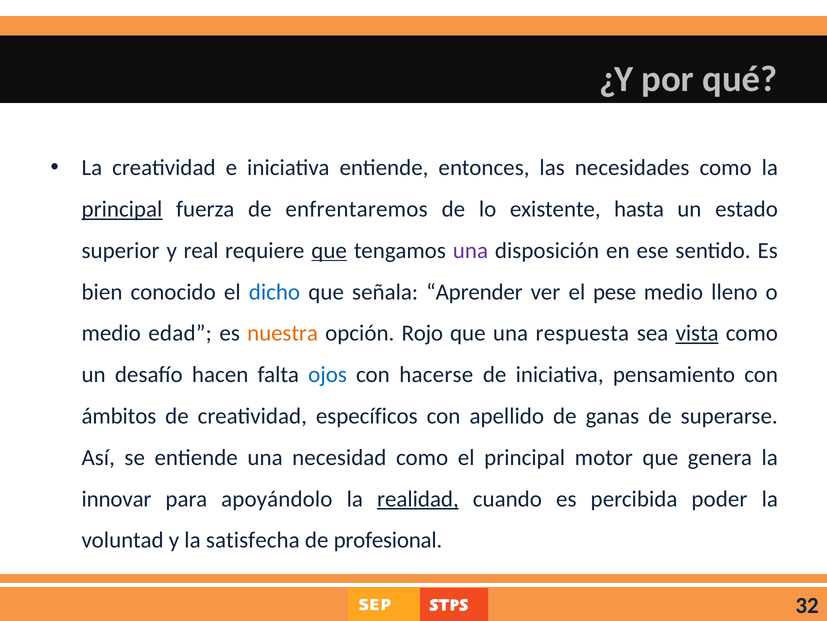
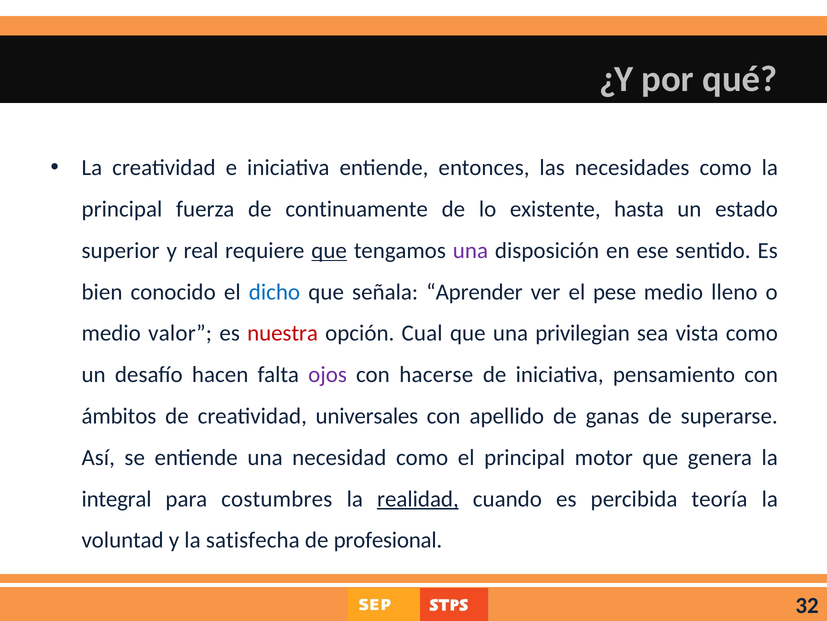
principal underline: present -> none (122, 209)
enfrentaremos: enfrentaremos -> continuamente (357, 209)
edad: edad -> valor (180, 333)
nuestra colour: orange -> red (283, 333)
Rojo: Rojo -> Cual (422, 333)
respuesta: respuesta -> privilegian (583, 333)
vista underline: present -> none (697, 333)
ojos colour: blue -> purple (328, 374)
específicos: específicos -> universales (367, 416)
innovar: innovar -> integral (117, 498)
apoyándolo: apoyándolo -> costumbres (277, 498)
poder: poder -> teoría (719, 498)
